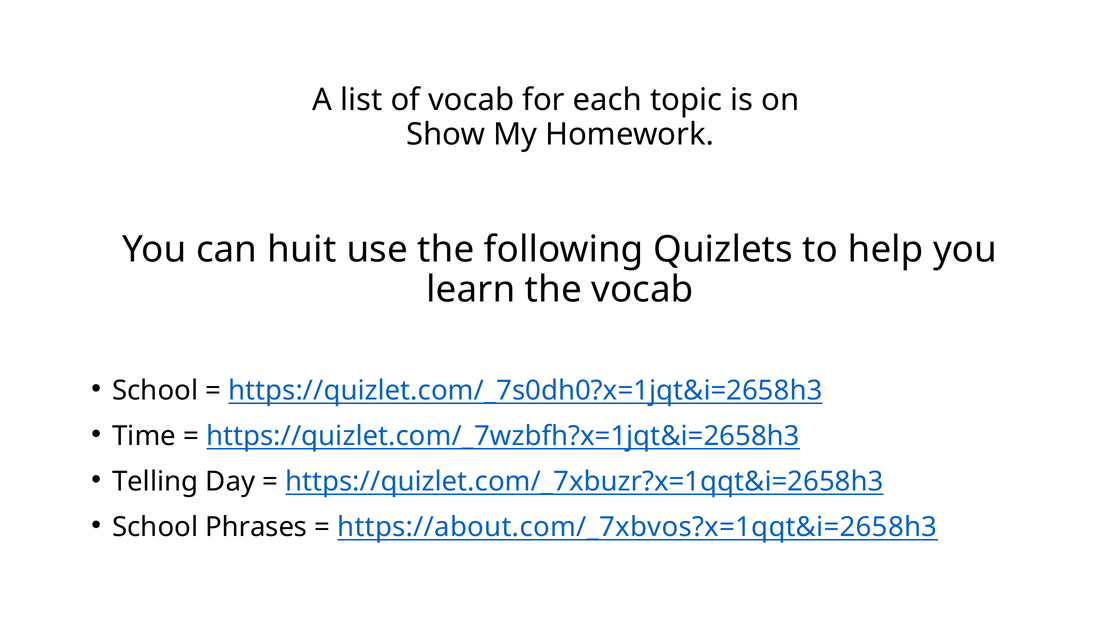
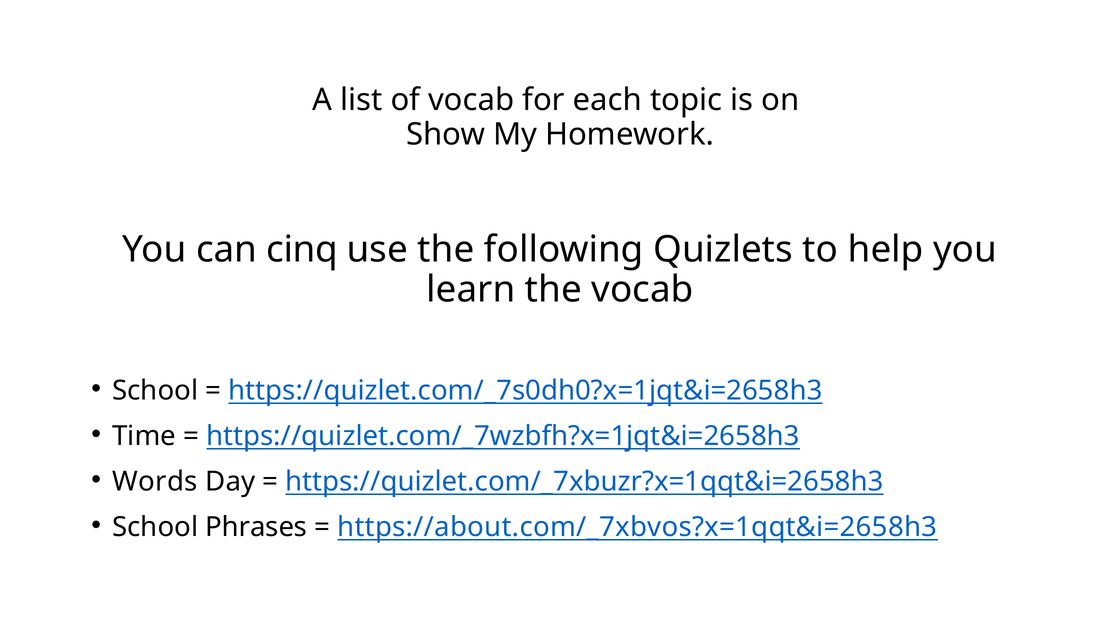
huit: huit -> cinq (302, 250)
Telling: Telling -> Words (155, 482)
